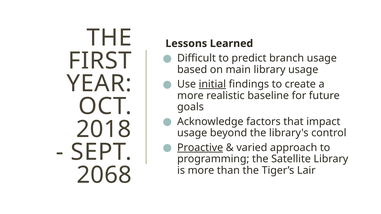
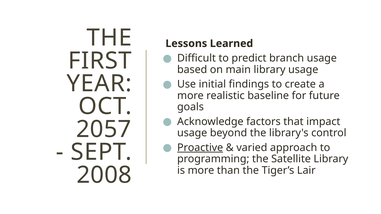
initial underline: present -> none (212, 84)
2018: 2018 -> 2057 (104, 129)
2068: 2068 -> 2008 (104, 175)
